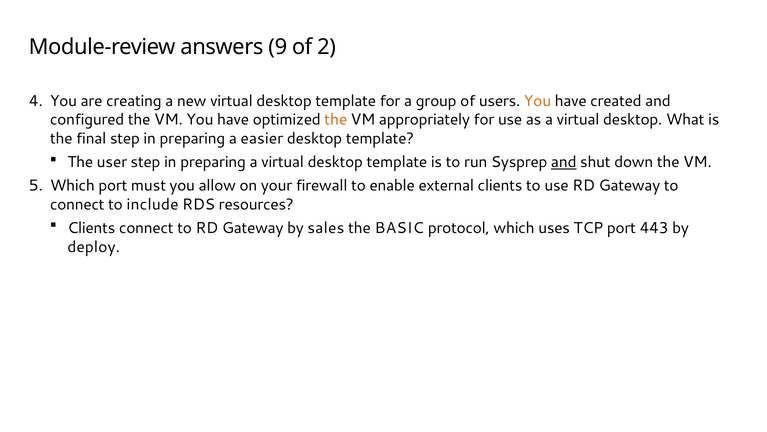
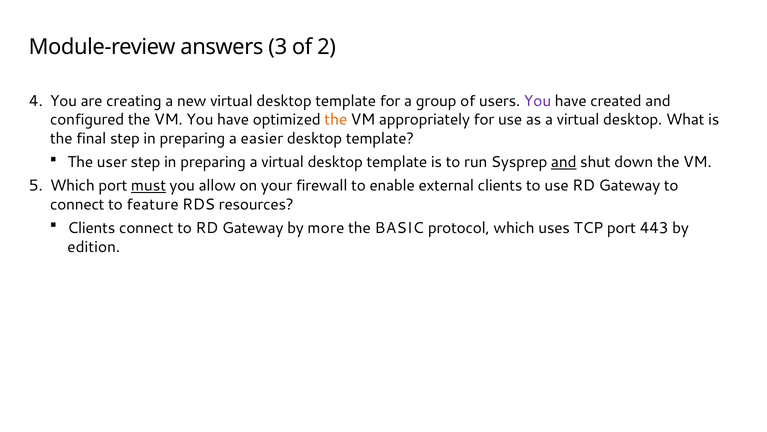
9: 9 -> 3 (278, 47)
You colour: orange -> purple (537, 101)
must underline: none -> present (149, 185)
include: include -> feature (153, 204)
sales: sales -> more (326, 228)
deploy: deploy -> edition (94, 246)
